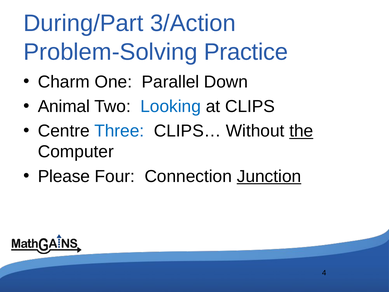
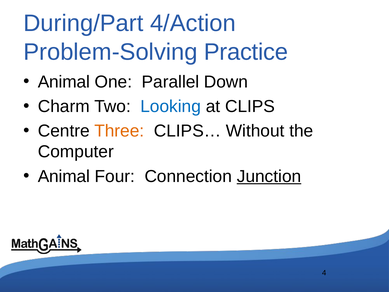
3/Action: 3/Action -> 4/Action (193, 23)
Charm: Charm -> Animal (64, 82)
Animal: Animal -> Charm (64, 106)
Three colour: blue -> orange (119, 131)
the underline: present -> none (301, 131)
Please: Please -> Animal (64, 176)
